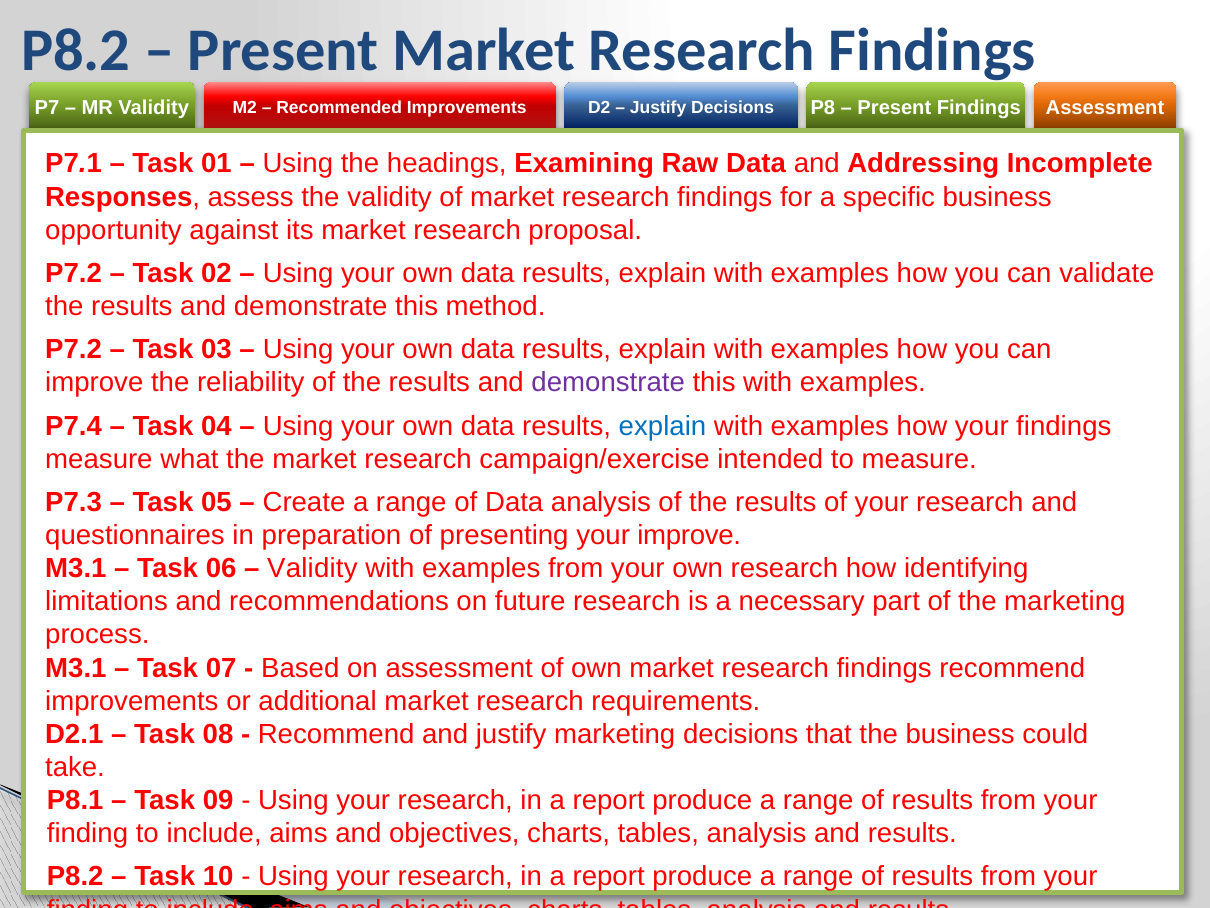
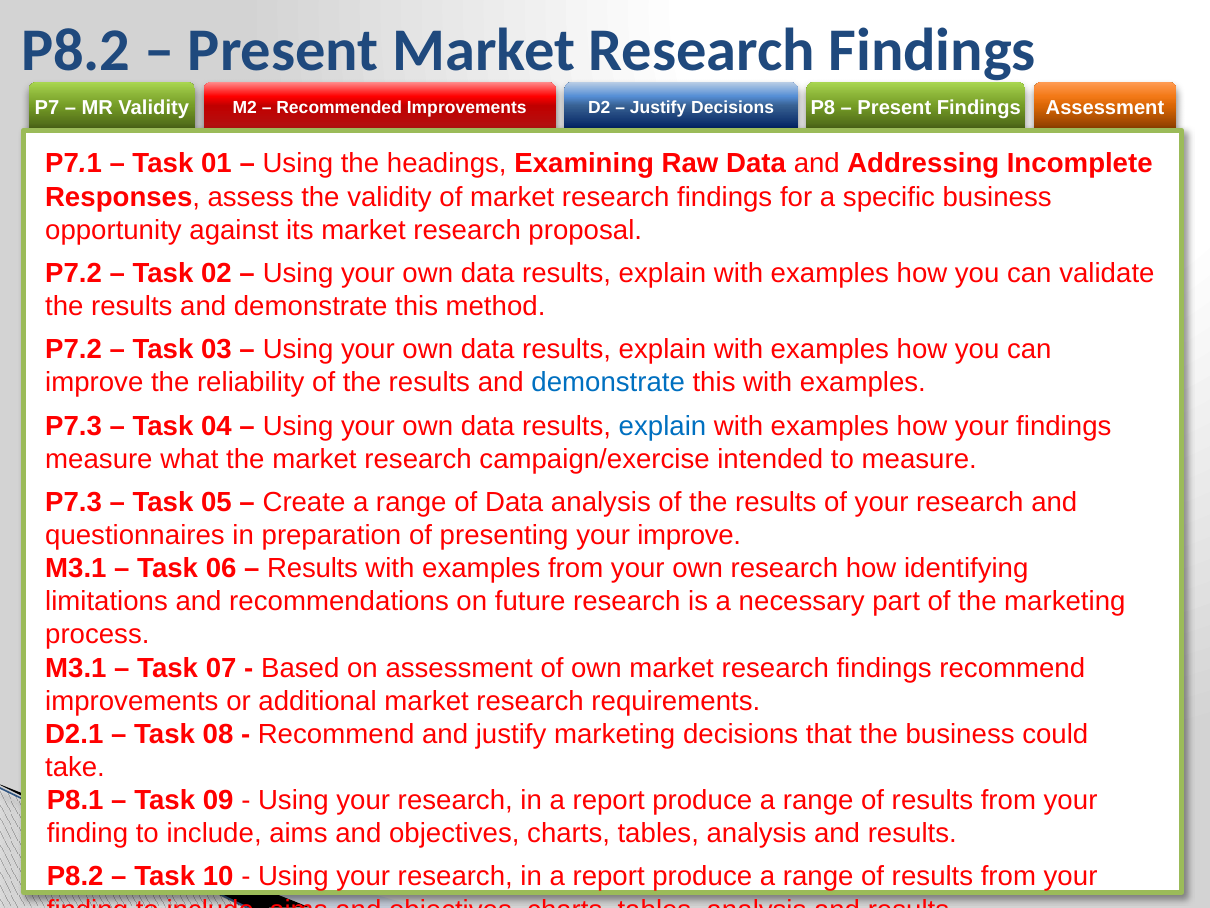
demonstrate colour: purple -> blue (608, 383)
P7.4: P7.4 -> P7.3 (74, 426)
Validity: Validity -> Results (313, 568)
